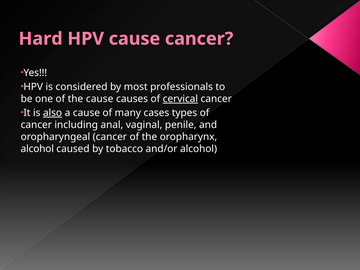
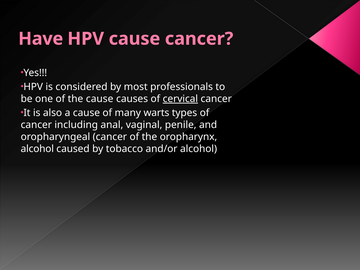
Hard: Hard -> Have (41, 39)
also underline: present -> none (53, 113)
cases: cases -> warts (156, 113)
